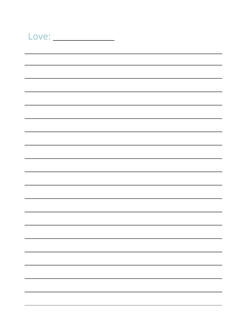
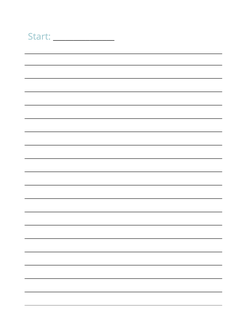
Love: Love -> Start (39, 37)
